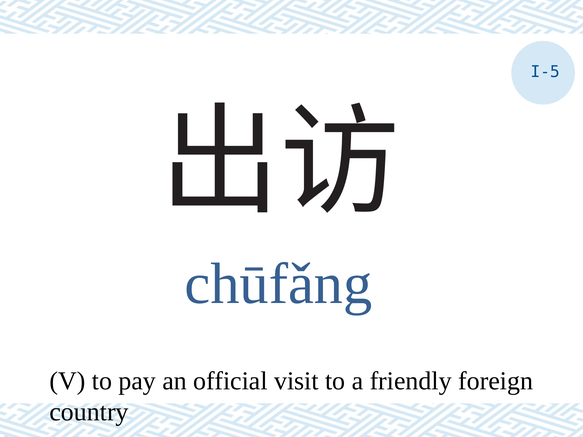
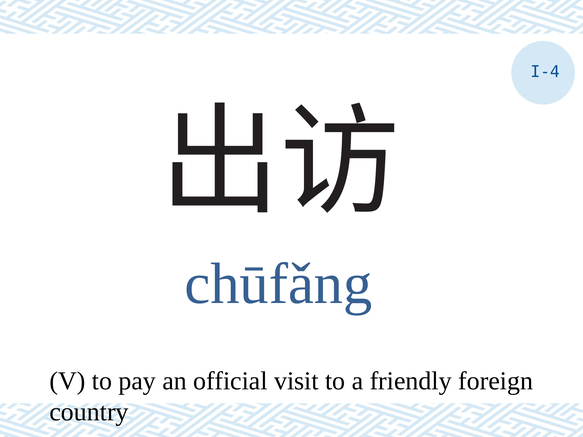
I-5: I-5 -> I-4 (545, 72)
